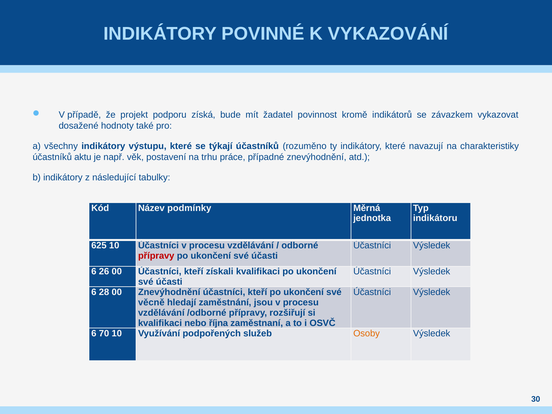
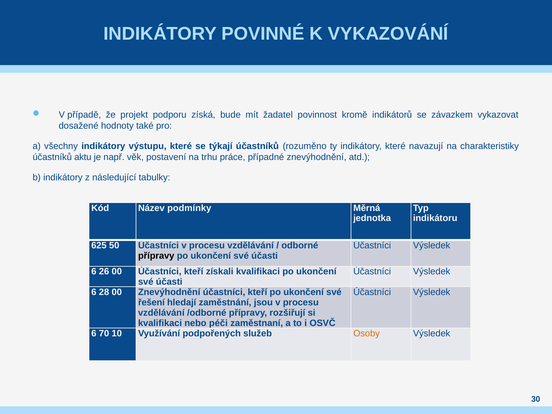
625 10: 10 -> 50 (114, 245)
přípravy colour: red -> black (156, 256)
věcně: věcně -> řešení (151, 302)
října: října -> péči (218, 323)
